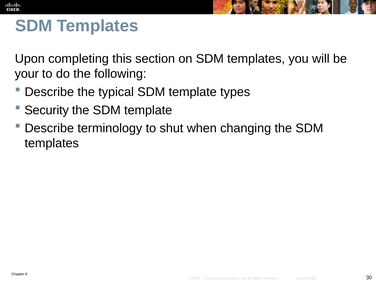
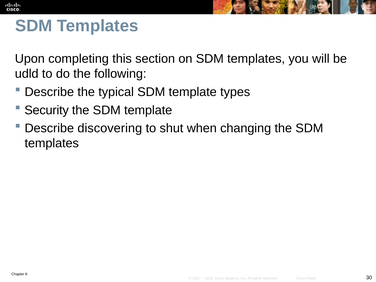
your: your -> udld (27, 74)
terminology: terminology -> discovering (110, 128)
